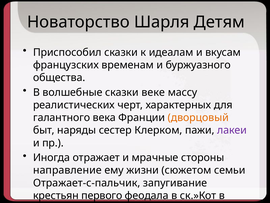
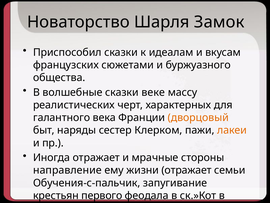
Детям: Детям -> Замок (219, 22)
временам: временам -> сюжетами (128, 65)
лакеи colour: purple -> orange (232, 130)
жизни сюжетом: сюжетом -> отражает (187, 170)
Отражает-с-пальчик: Отражает-с-пальчик -> Обучения-с-пальчик (87, 183)
